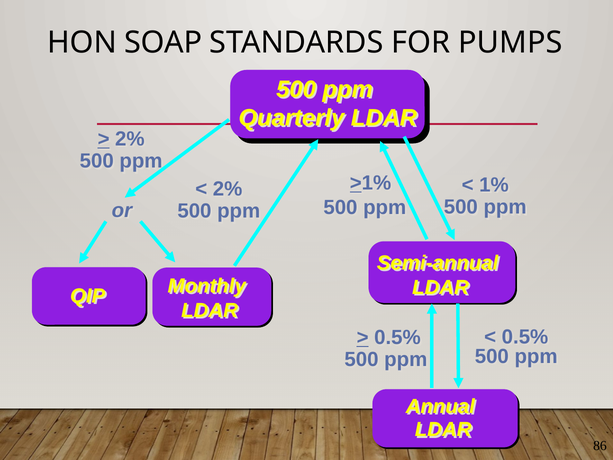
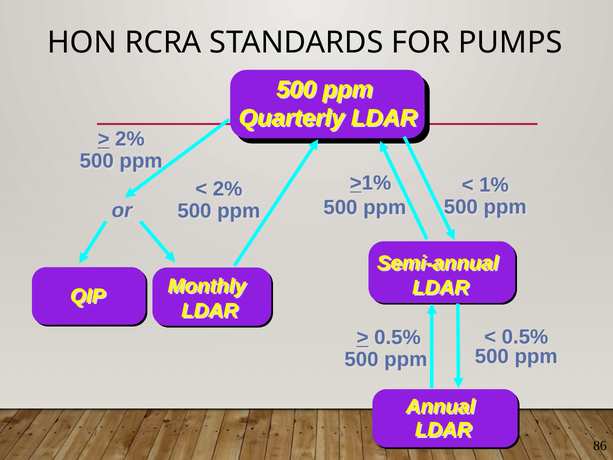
SOAP: SOAP -> RCRA (163, 43)
